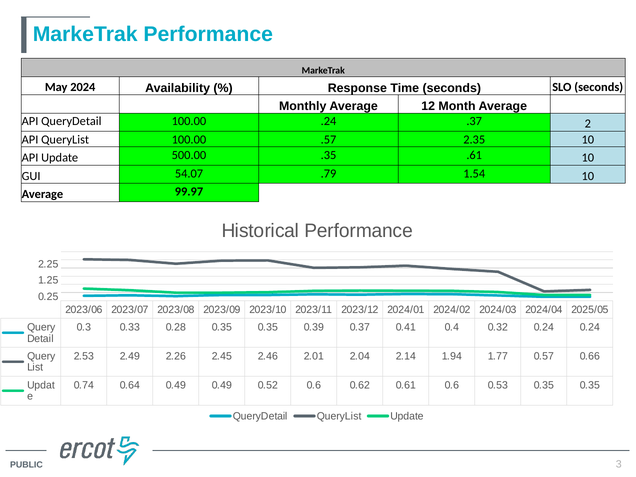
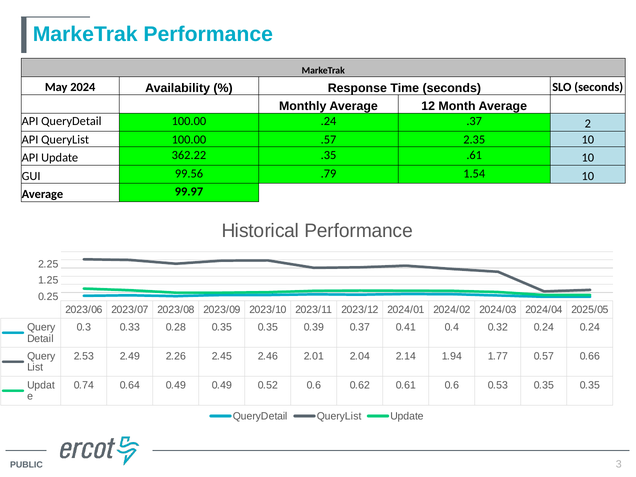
500.00: 500.00 -> 362.22 (189, 155)
54.07: 54.07 -> 99.56 (189, 173)
